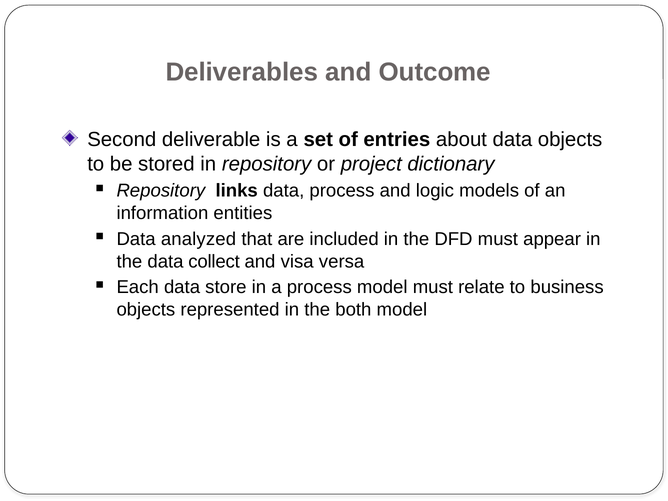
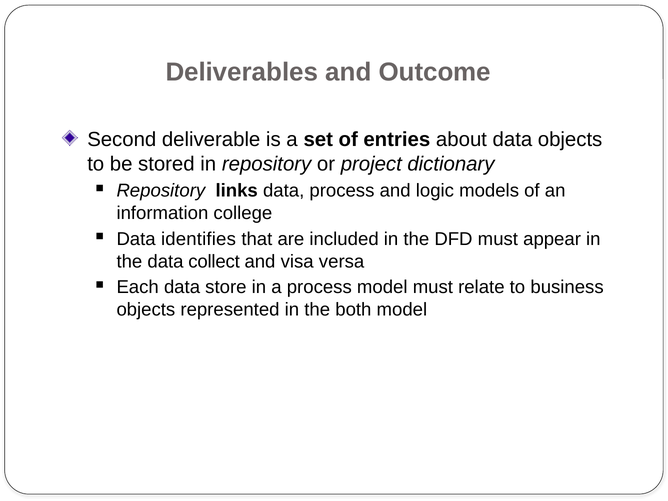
entities: entities -> college (243, 213)
analyzed: analyzed -> identifies (198, 239)
